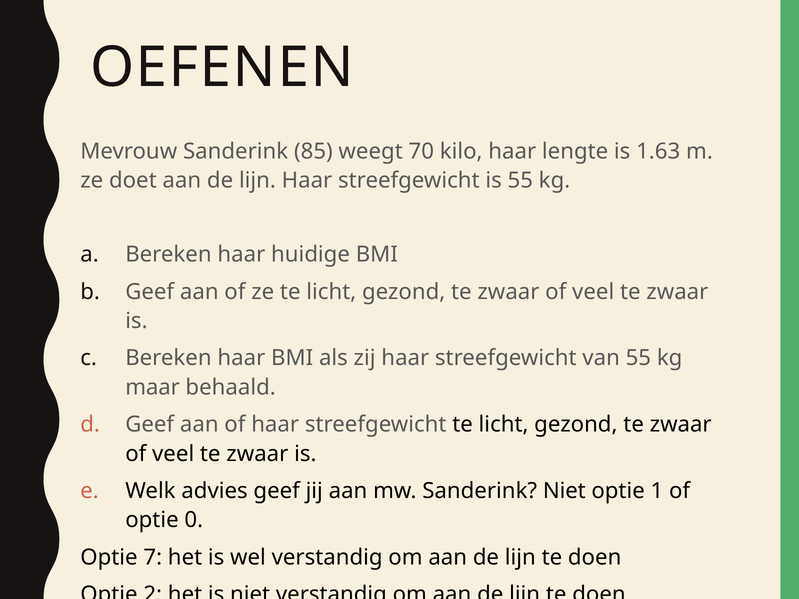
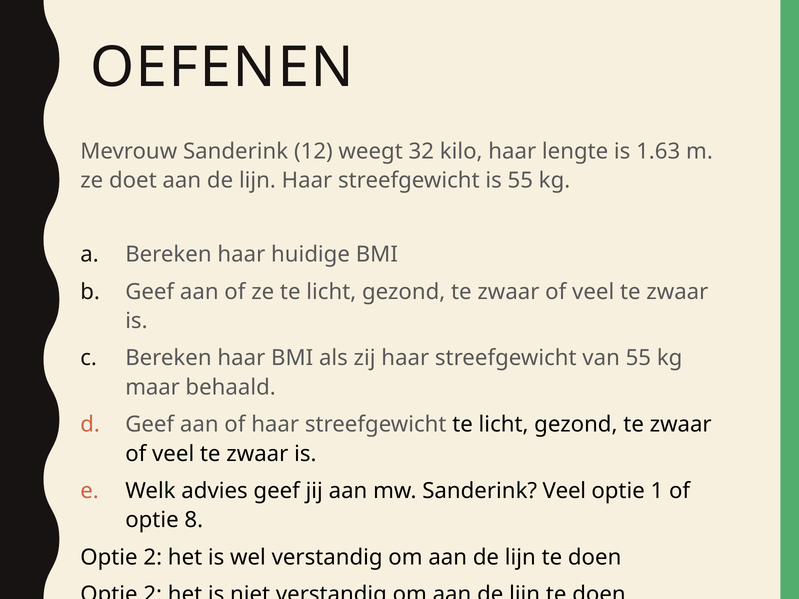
85: 85 -> 12 (313, 151)
70: 70 -> 32 (421, 151)
Sanderink Niet: Niet -> Veel (564, 491)
0: 0 -> 8 (194, 520)
7: 7 -> 2 (153, 557)
